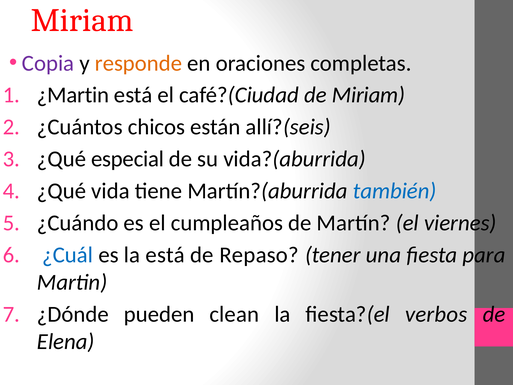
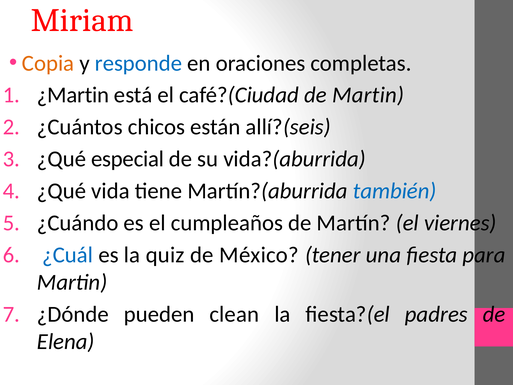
Copia colour: purple -> orange (48, 63)
responde colour: orange -> blue (139, 63)
de Miriam: Miriam -> Martin (368, 95)
la está: está -> quiz (165, 255)
Repaso: Repaso -> México (259, 255)
verbos: verbos -> padres (436, 314)
